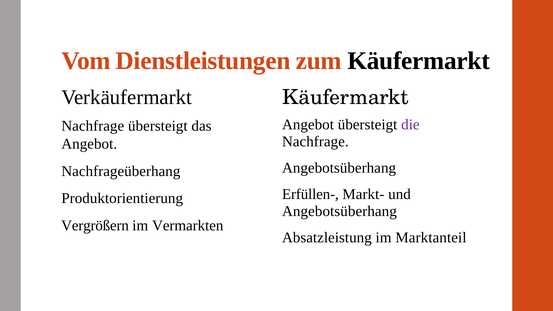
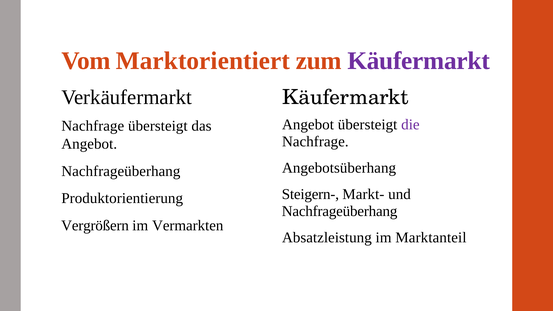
Dienstleistungen: Dienstleistungen -> Marktorientiert (203, 61)
Käufermarkt colour: black -> purple (419, 61)
Erfüllen-: Erfüllen- -> Steigern- (310, 194)
Angebotsüberhang: Angebotsüberhang -> Nachfrageüberhang (340, 211)
